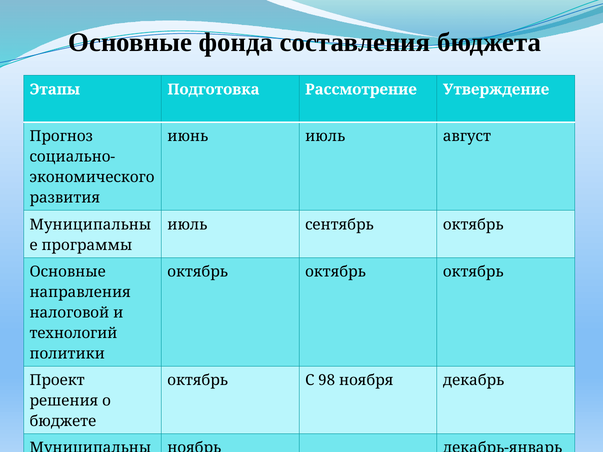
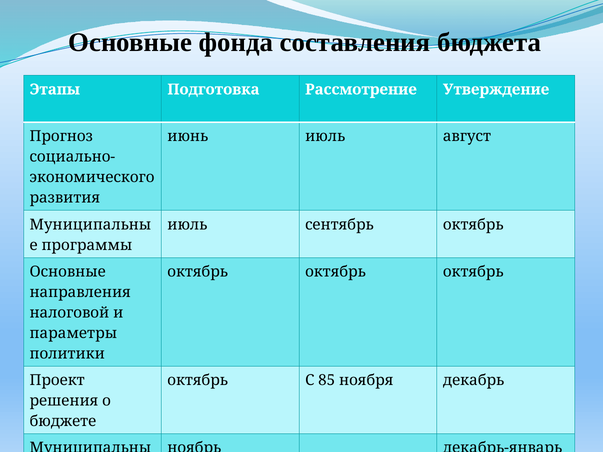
технологий: технологий -> параметры (73, 333)
98: 98 -> 85 (327, 380)
